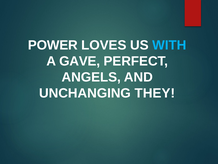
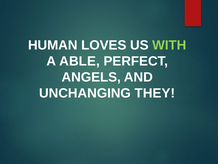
POWER: POWER -> HUMAN (53, 45)
WITH colour: light blue -> light green (169, 45)
GAVE: GAVE -> ABLE (80, 61)
